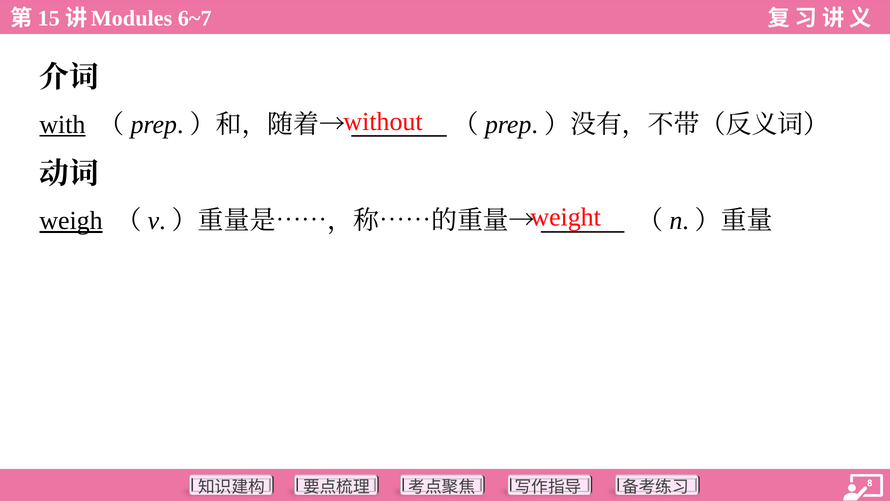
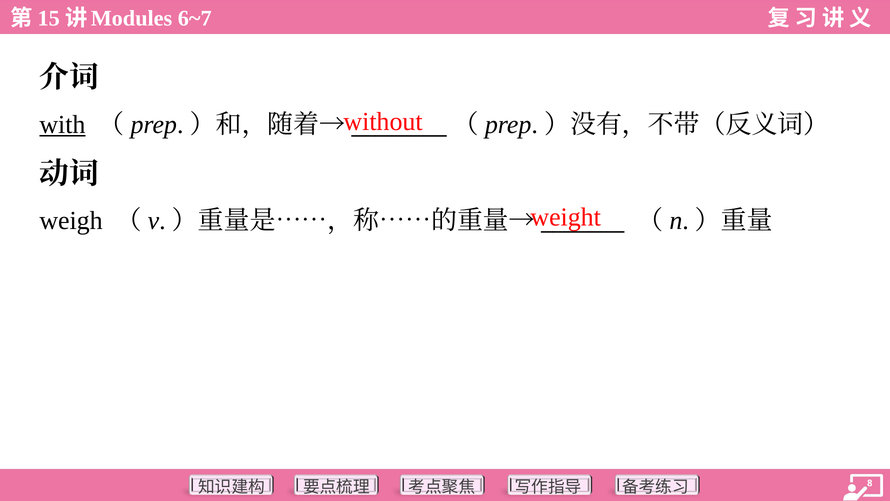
weigh underline: present -> none (71, 221)
